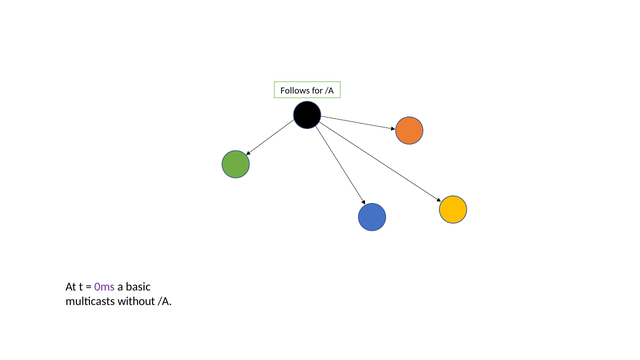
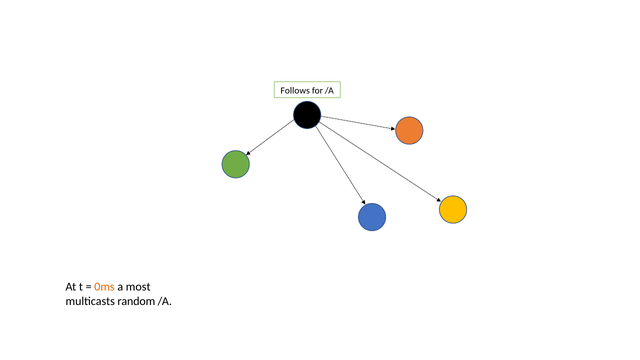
0ms colour: purple -> orange (104, 287)
basic: basic -> most (138, 287)
without: without -> random (136, 301)
